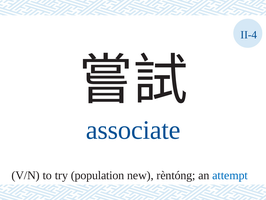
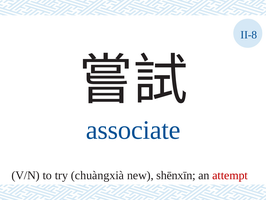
II-4: II-4 -> II-8 (249, 35)
population: population -> chuàngxià (97, 175)
rèntóng: rèntóng -> shēnxīn (176, 175)
attempt colour: blue -> red (230, 175)
